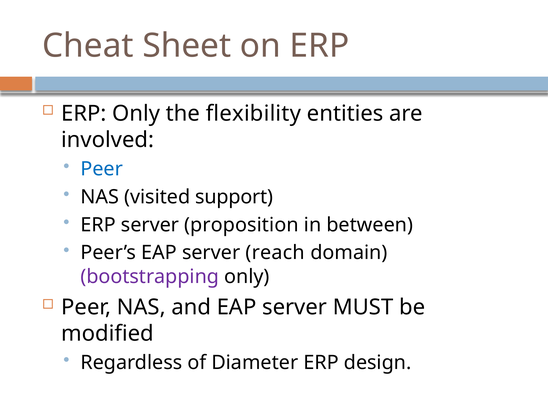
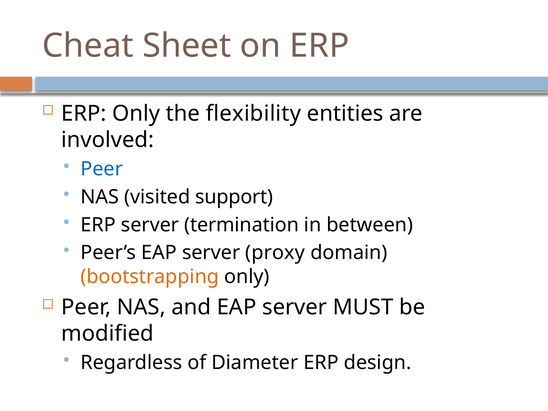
proposition: proposition -> termination (242, 225)
reach: reach -> proxy (275, 253)
bootstrapping colour: purple -> orange (150, 277)
